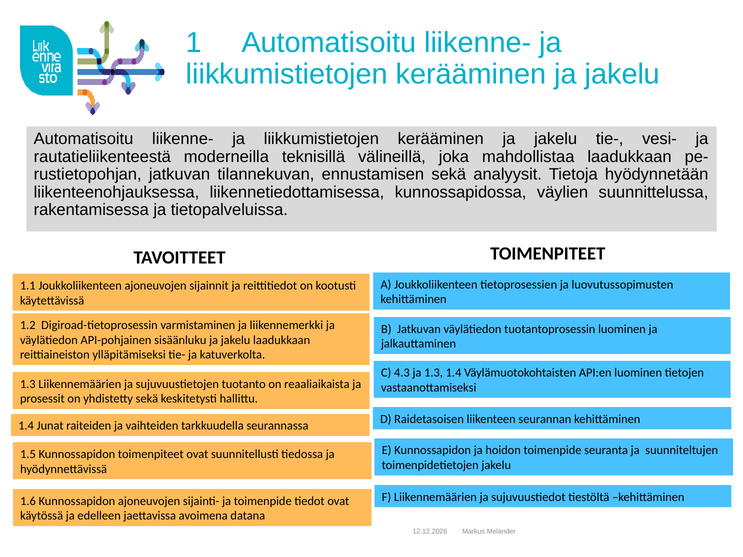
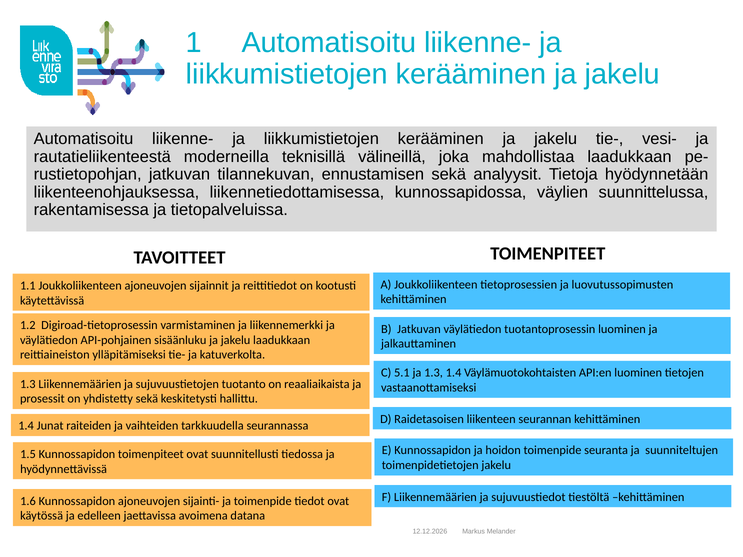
4.3: 4.3 -> 5.1 (402, 373)
